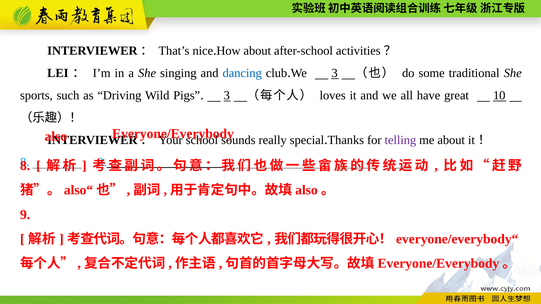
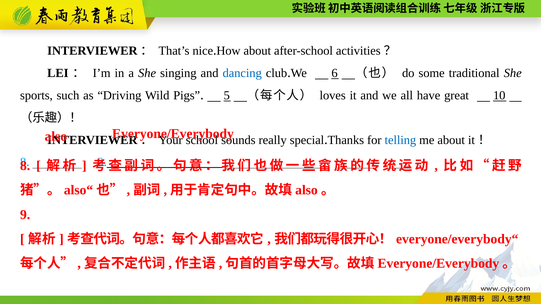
We 3: 3 -> 6 (335, 73)
3: 3 -> 5 (227, 95)
telling colour: purple -> blue (400, 140)
